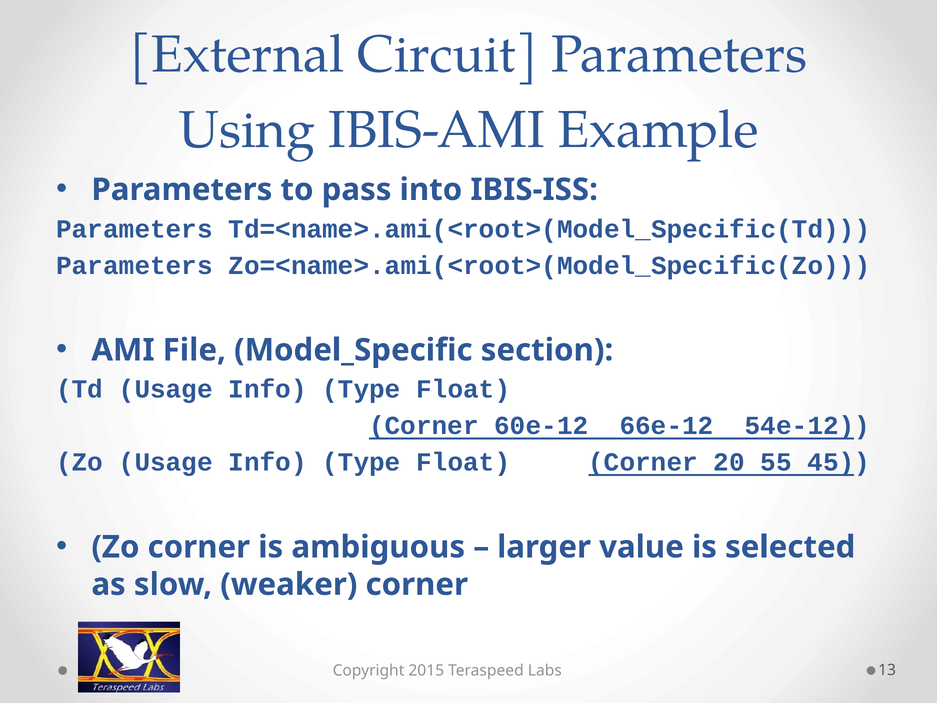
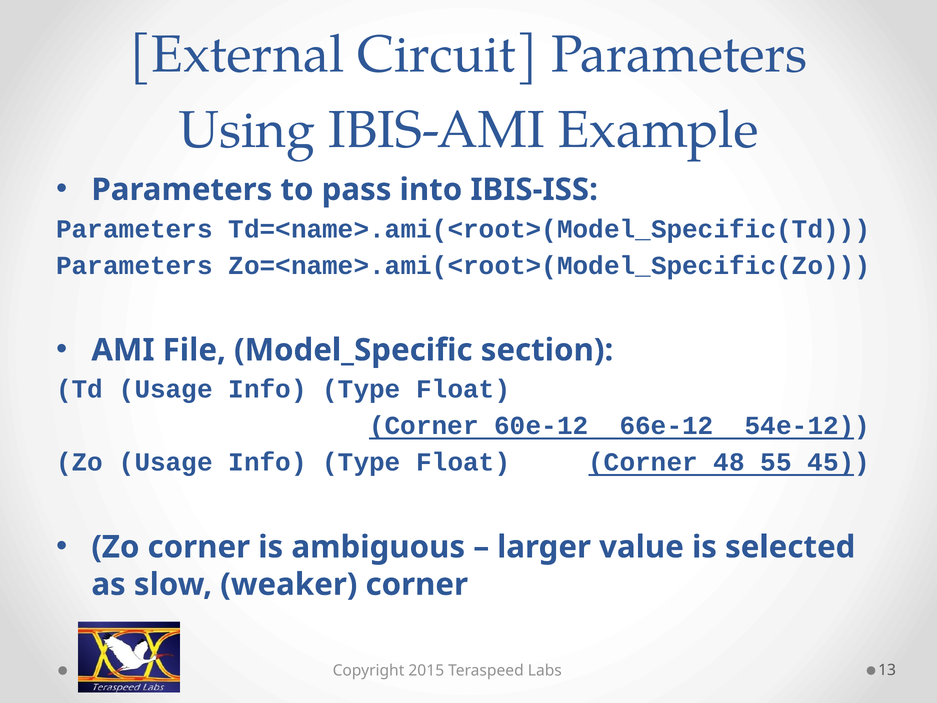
20: 20 -> 48 (729, 462)
